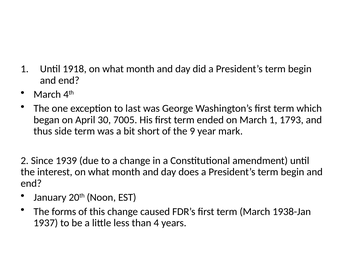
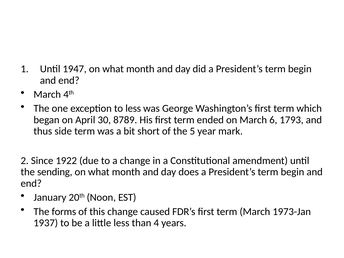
1918: 1918 -> 1947 (75, 69)
to last: last -> less (133, 109)
7005: 7005 -> 8789 (125, 120)
March 1: 1 -> 6 (273, 120)
9: 9 -> 5 (192, 131)
1939: 1939 -> 1922 (66, 161)
interest: interest -> sending (55, 172)
1938-Jan: 1938-Jan -> 1973-Jan (292, 212)
